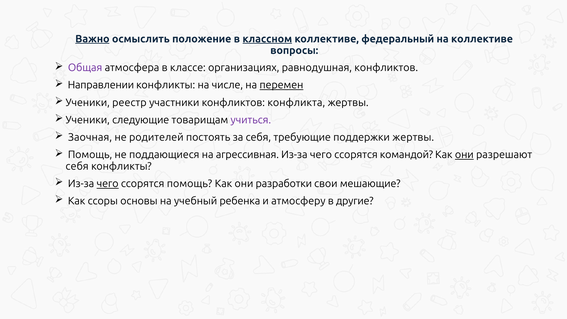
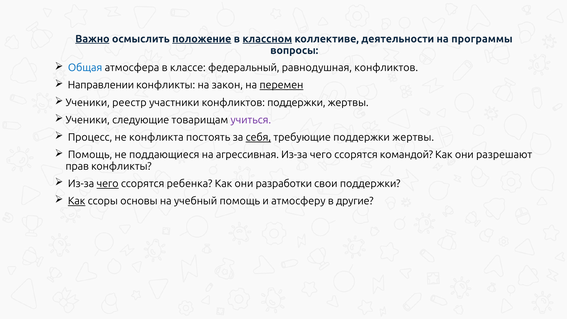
положение underline: none -> present (202, 39)
федеральный: федеральный -> деятельности (398, 39)
на коллективе: коллективе -> программы (482, 39)
Общая colour: purple -> blue (85, 68)
организациях: организациях -> федеральный (244, 68)
числе: числе -> закон (227, 85)
конфликтов конфликта: конфликта -> поддержки (296, 103)
Заочная: Заочная -> Процесс (90, 137)
родителей: родителей -> конфликта (156, 137)
себя underline: none -> present (258, 137)
они underline: present -> none (464, 155)
себя: себя -> прав (77, 166)
ссорятся помощь: помощь -> ребенка (190, 184)
свои мешающие: мешающие -> поддержки (370, 184)
Как underline: none -> present (77, 201)
учебный ребенка: ребенка -> помощь (240, 201)
